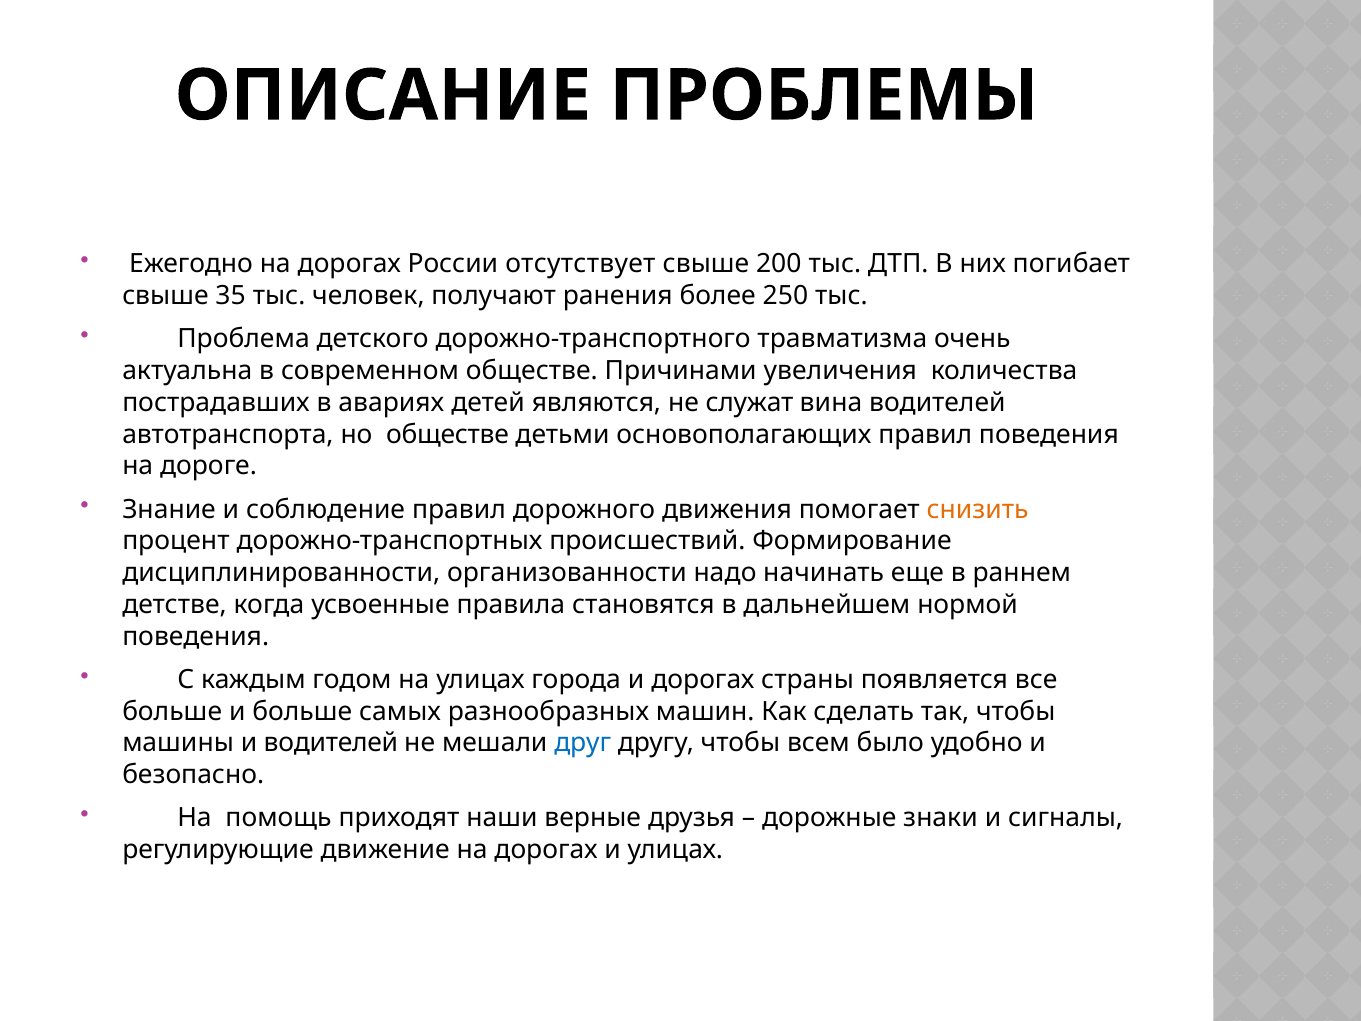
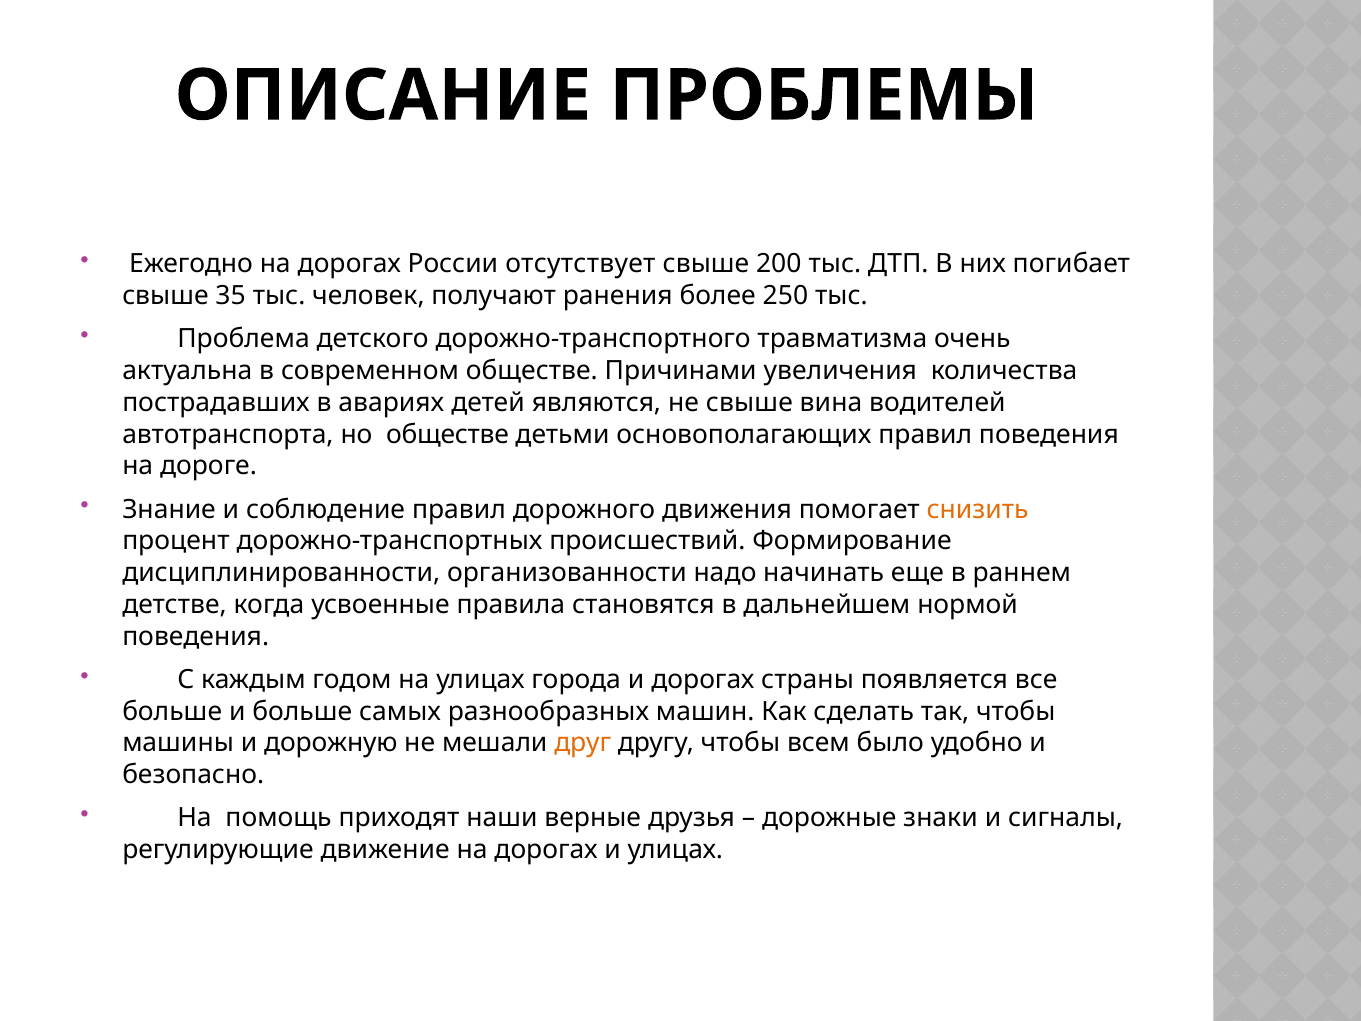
не служат: служат -> свыше (749, 402)
и водителей: водителей -> дорожную (331, 743)
друг colour: blue -> orange (583, 743)
